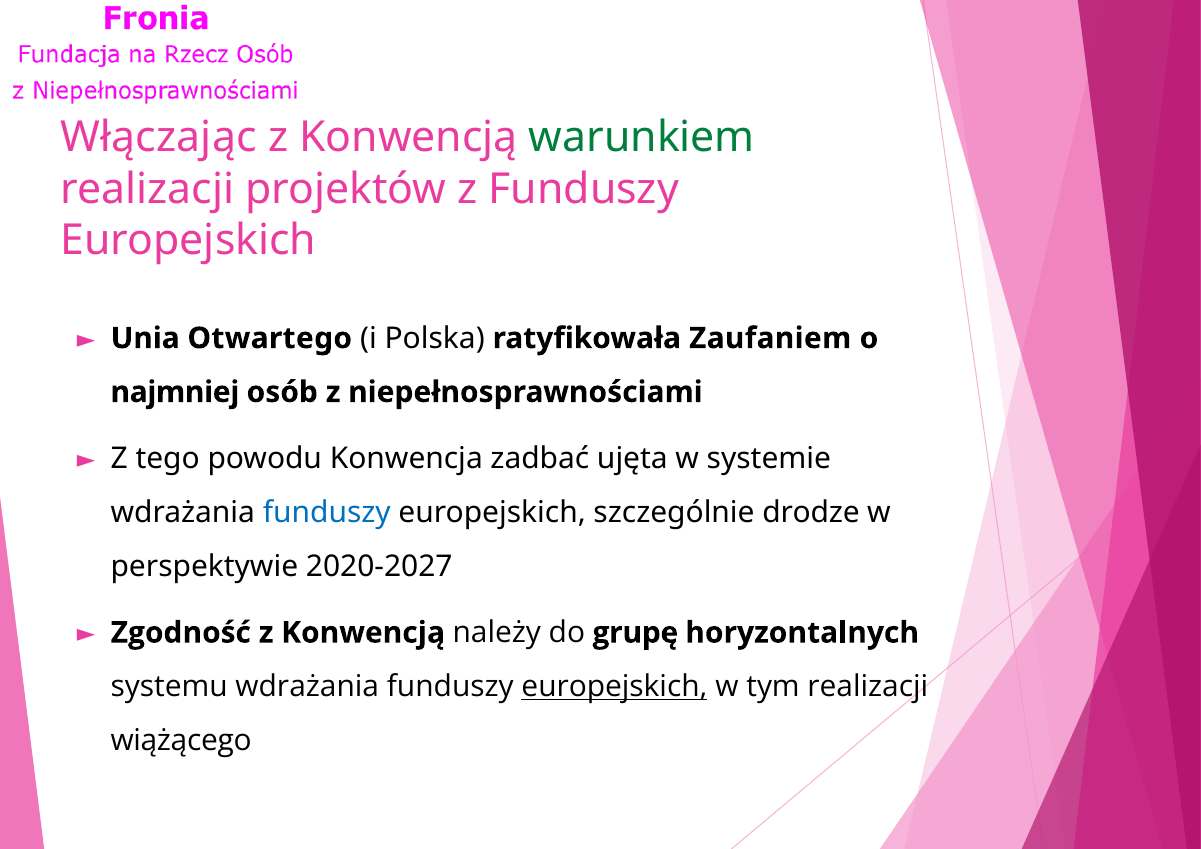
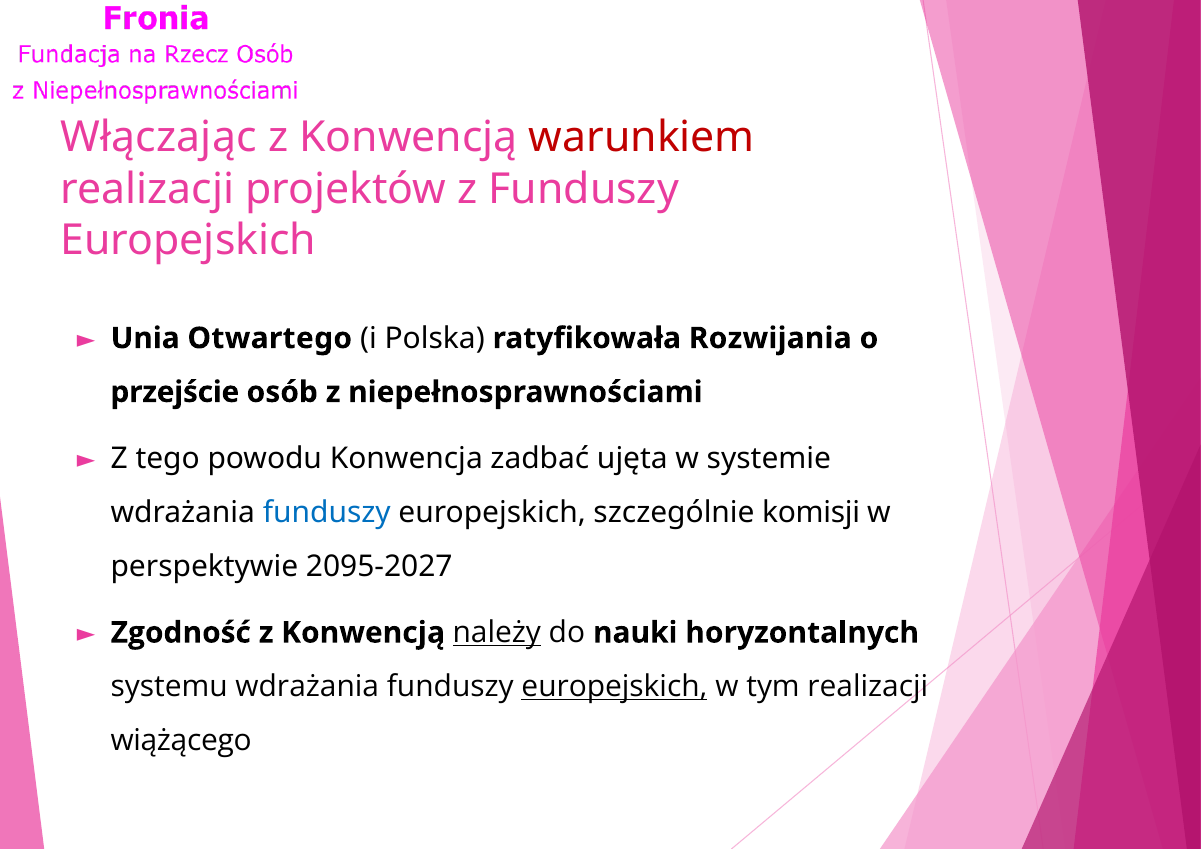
warunkiem colour: green -> red (642, 138)
Zaufaniem: Zaufaniem -> Rozwijania (770, 338)
najmniej: najmniej -> przejście (175, 392)
drodze: drodze -> komisji (811, 513)
2020-2027: 2020-2027 -> 2095-2027 (379, 566)
należy underline: none -> present (497, 633)
grupę: grupę -> nauki (635, 633)
